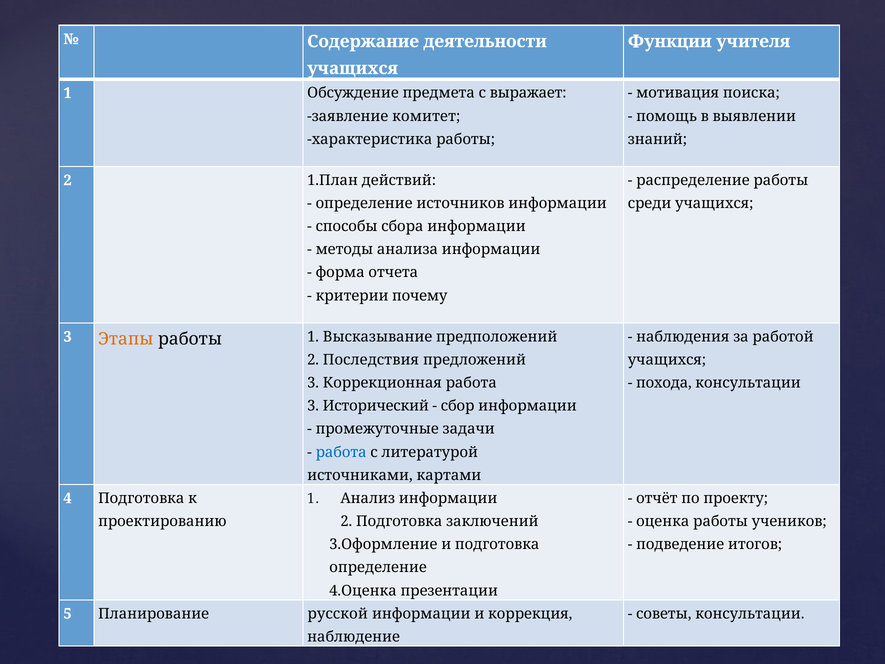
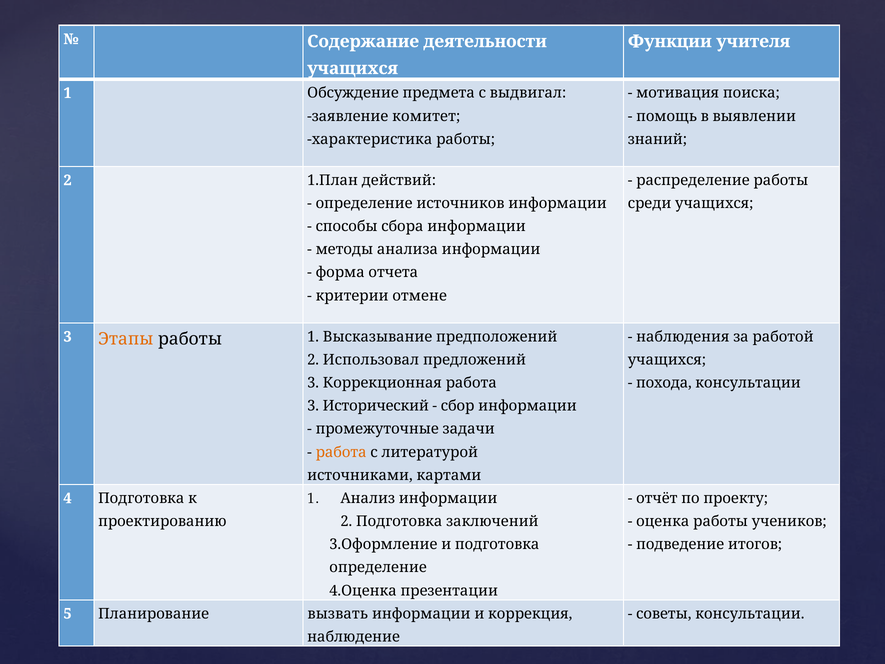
выражает: выражает -> выдвигал (528, 93)
почему: почему -> отмене (420, 296)
Последствия: Последствия -> Использовал (371, 360)
работа colour: blue -> orange (341, 452)
русской: русской -> вызвать (338, 614)
